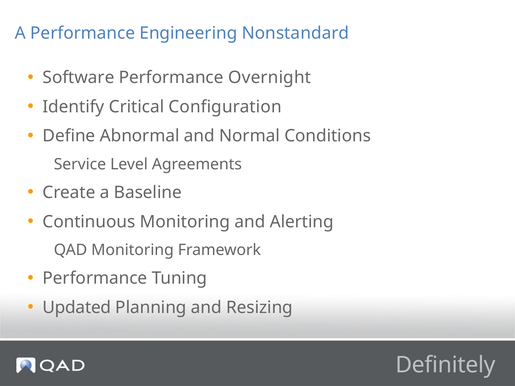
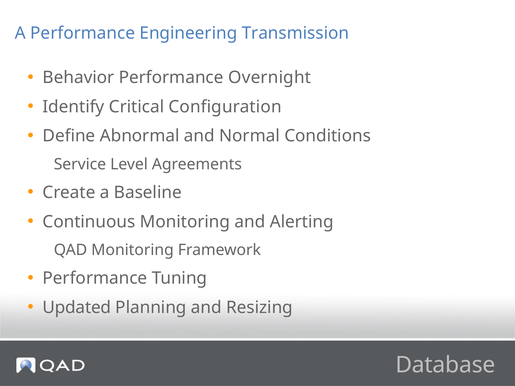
Nonstandard: Nonstandard -> Transmission (295, 33)
Software: Software -> Behavior (78, 78)
Definitely: Definitely -> Database (445, 365)
